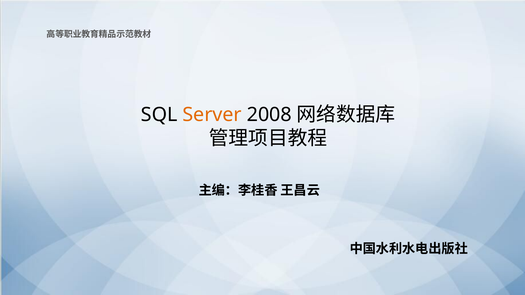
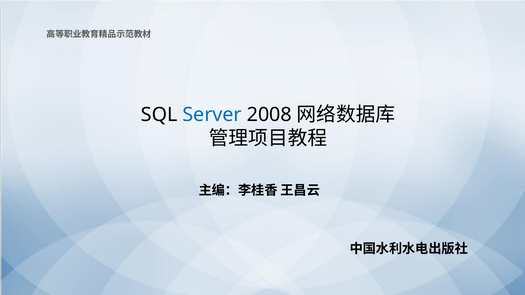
Server colour: orange -> blue (212, 115)
